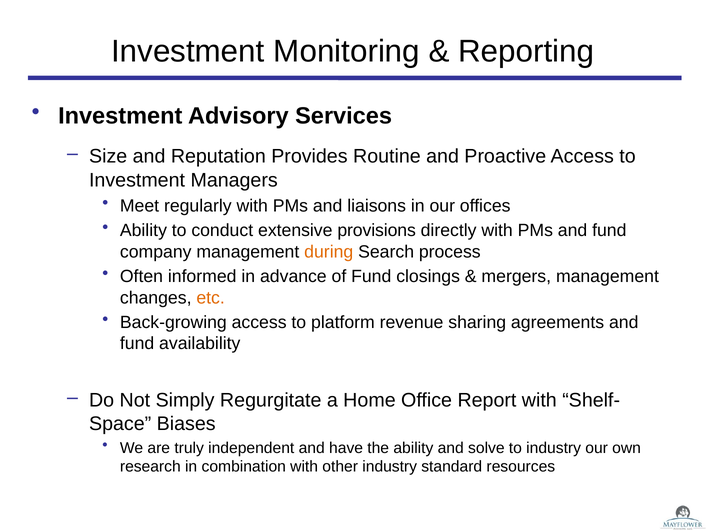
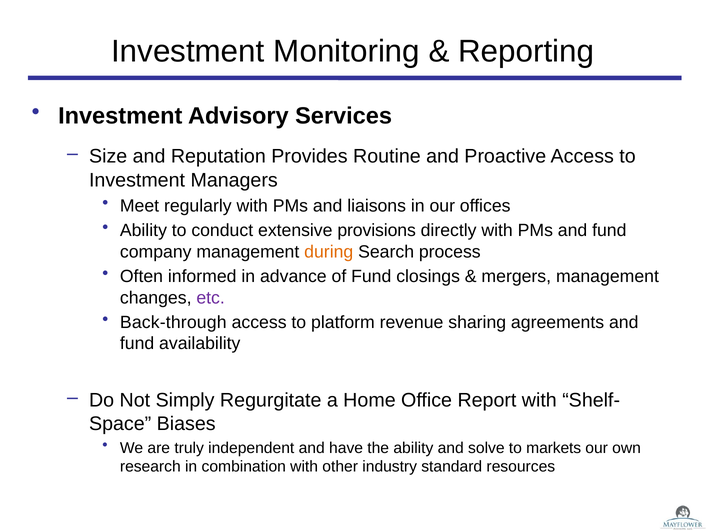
etc colour: orange -> purple (211, 297)
Back-growing: Back-growing -> Back-through (173, 322)
to industry: industry -> markets (554, 447)
